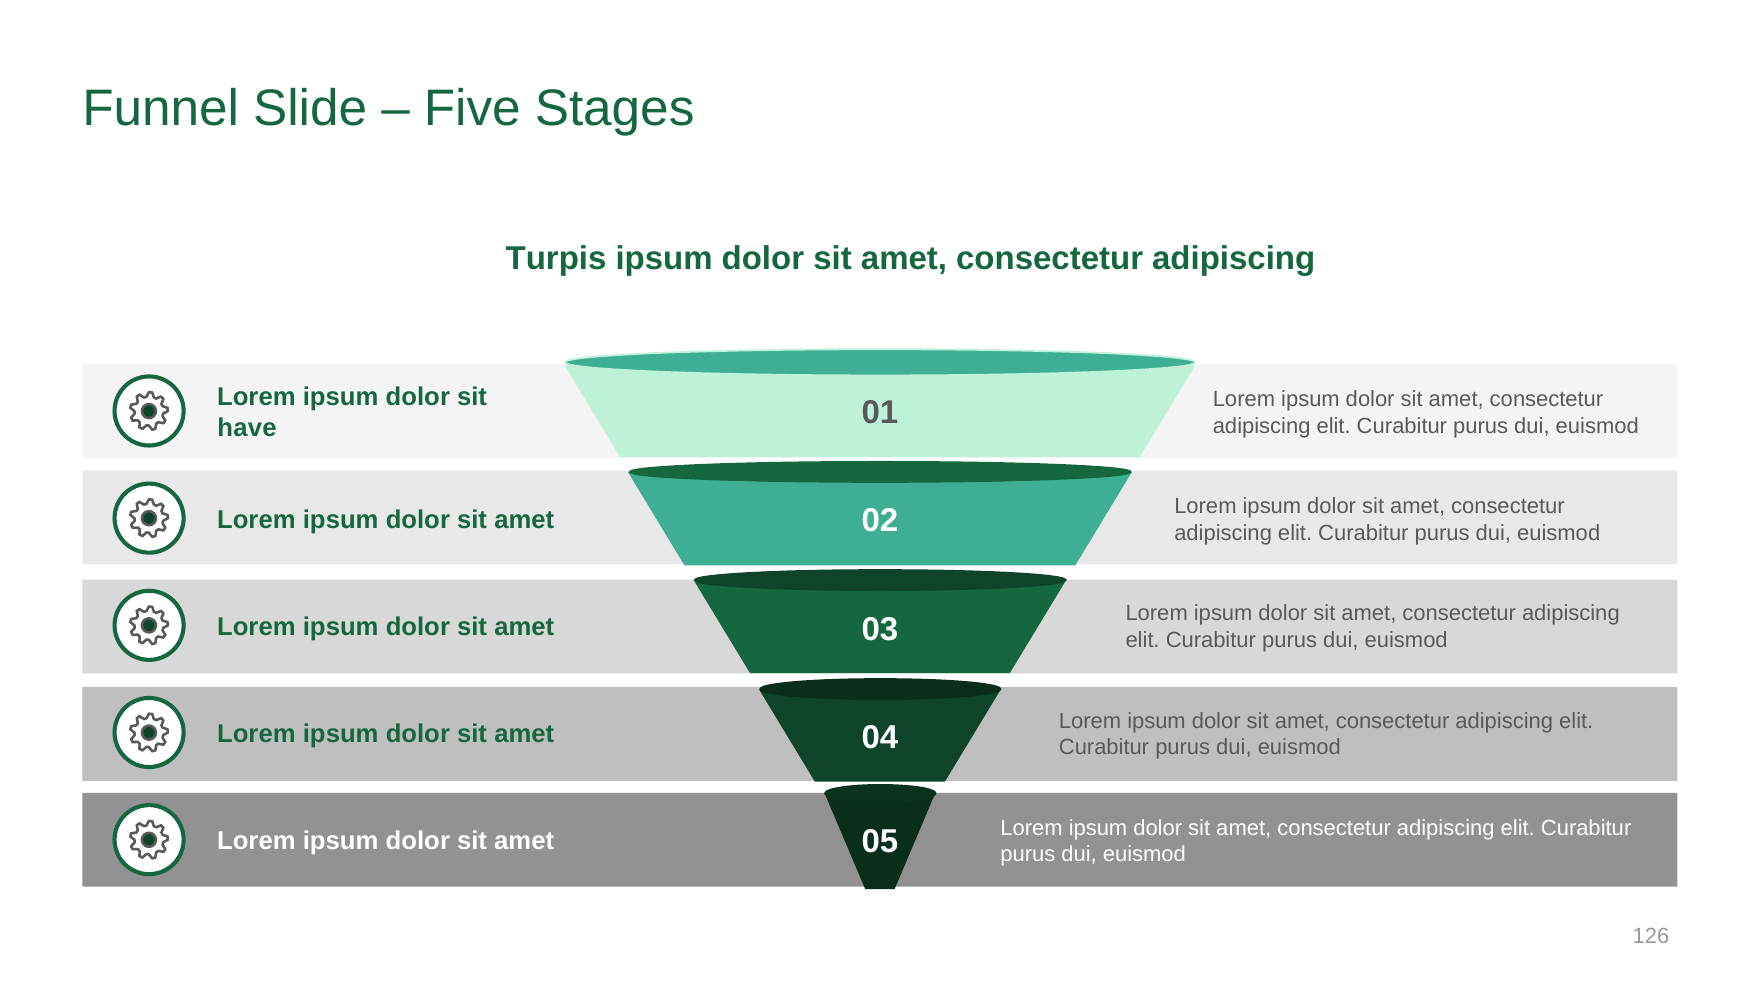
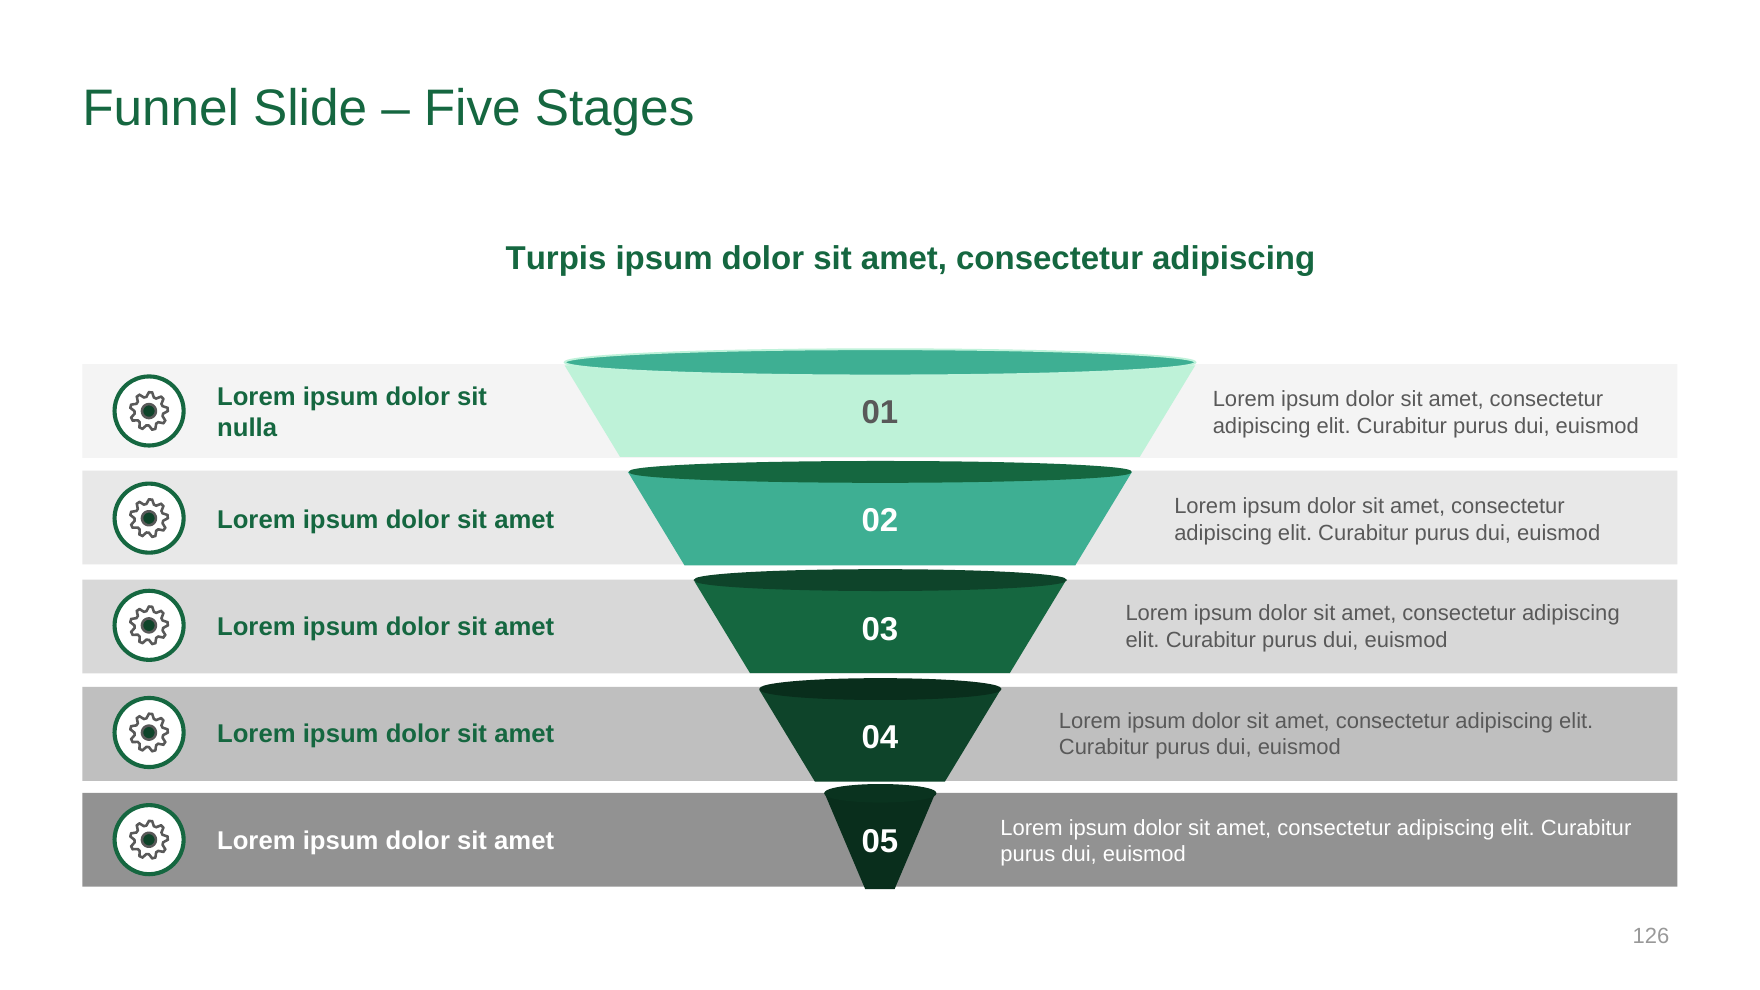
have: have -> nulla (247, 428)
